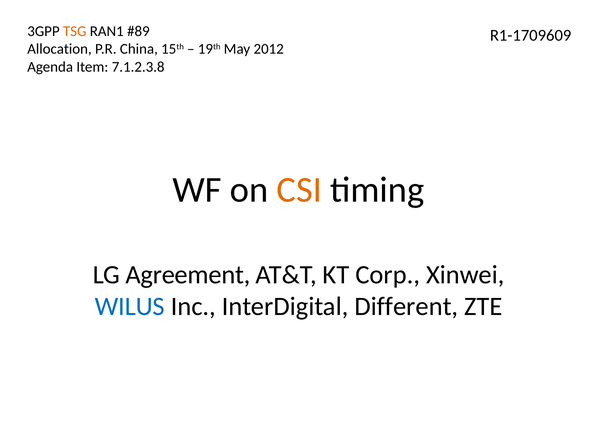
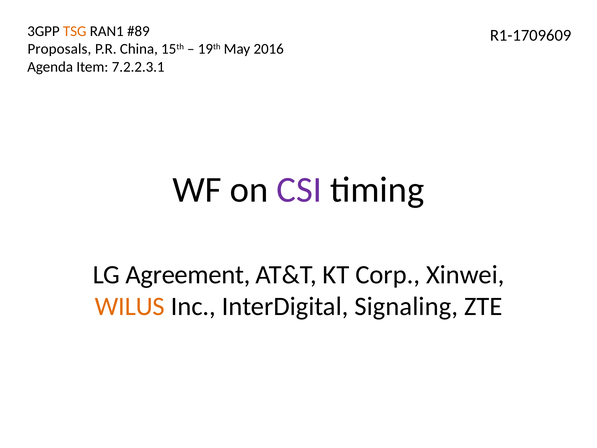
Allocation: Allocation -> Proposals (59, 49)
2012: 2012 -> 2016 (269, 49)
7.1.2.3.8: 7.1.2.3.8 -> 7.2.2.3.1 (138, 67)
CSI colour: orange -> purple (299, 190)
WILUS colour: blue -> orange (130, 306)
Different: Different -> Signaling (406, 306)
